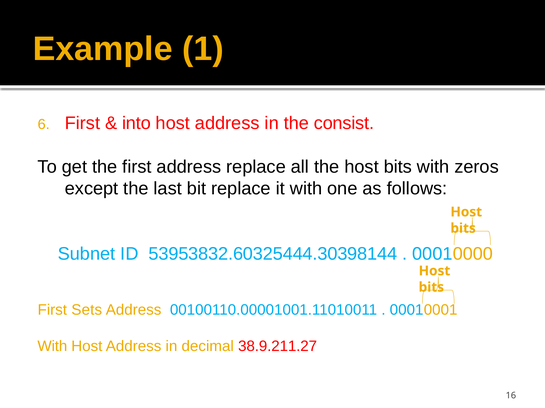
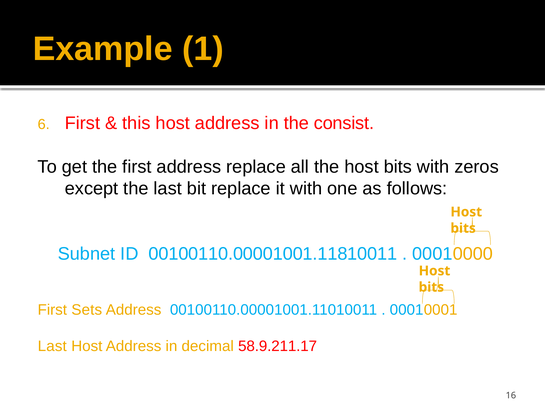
into: into -> this (136, 123)
53953832.60325444.30398144: 53953832.60325444.30398144 -> 00100110.00001001.11810011 (273, 254)
With: With -> Last (52, 347)
38.9.211.27: 38.9.211.27 -> 58.9.211.17 (278, 347)
